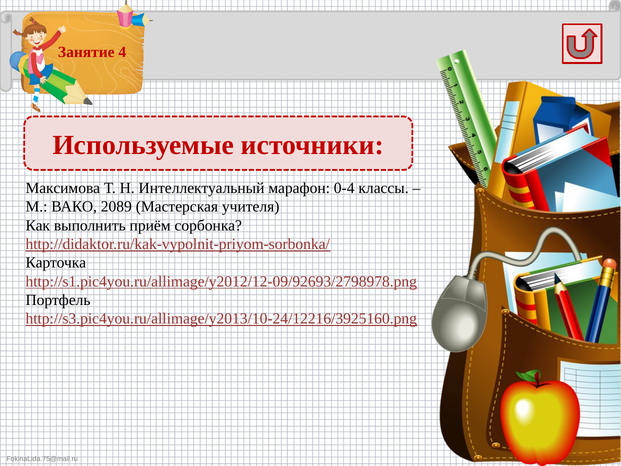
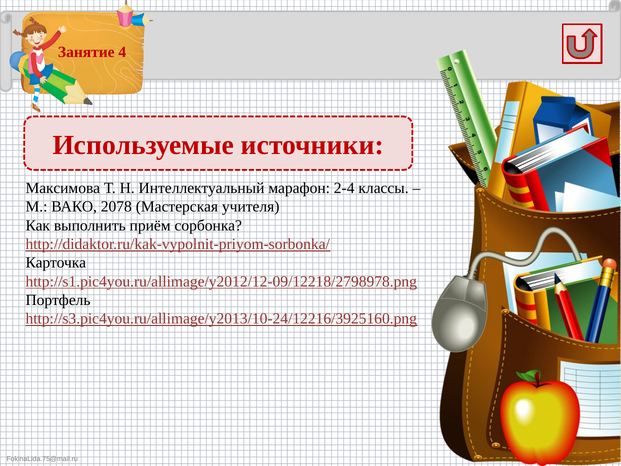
0-4: 0-4 -> 2-4 (344, 188)
2089: 2089 -> 2078 (116, 207)
http://s1.pic4you.ru/allimage/y2012/12-09/92693/2798978.png: http://s1.pic4you.ru/allimage/y2012/12-09/92693/2798978.png -> http://s1.pic4you.ru/allimage/y2012/12-09/12218/2798978.png (221, 281)
